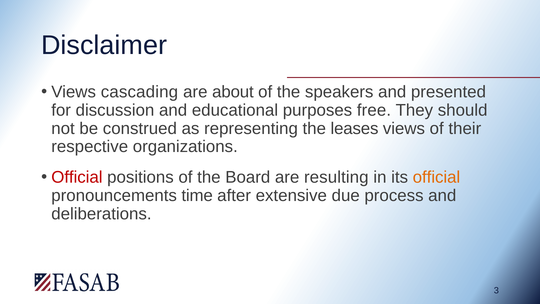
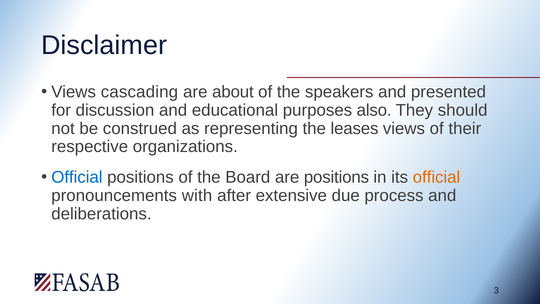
free: free -> also (374, 110)
Official colour: red -> blue (77, 177)
are resulting: resulting -> positions (336, 177)
time: time -> with (197, 195)
